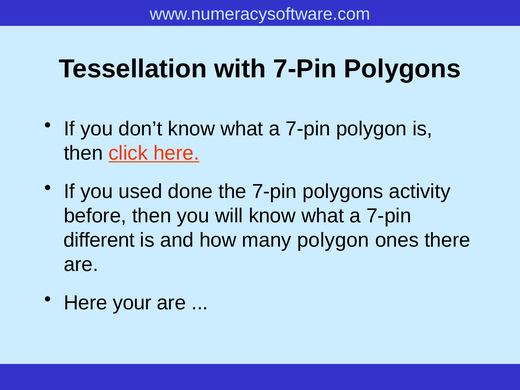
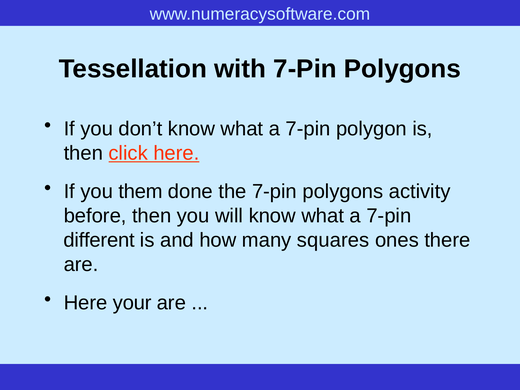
used: used -> them (141, 192)
many polygon: polygon -> squares (333, 240)
